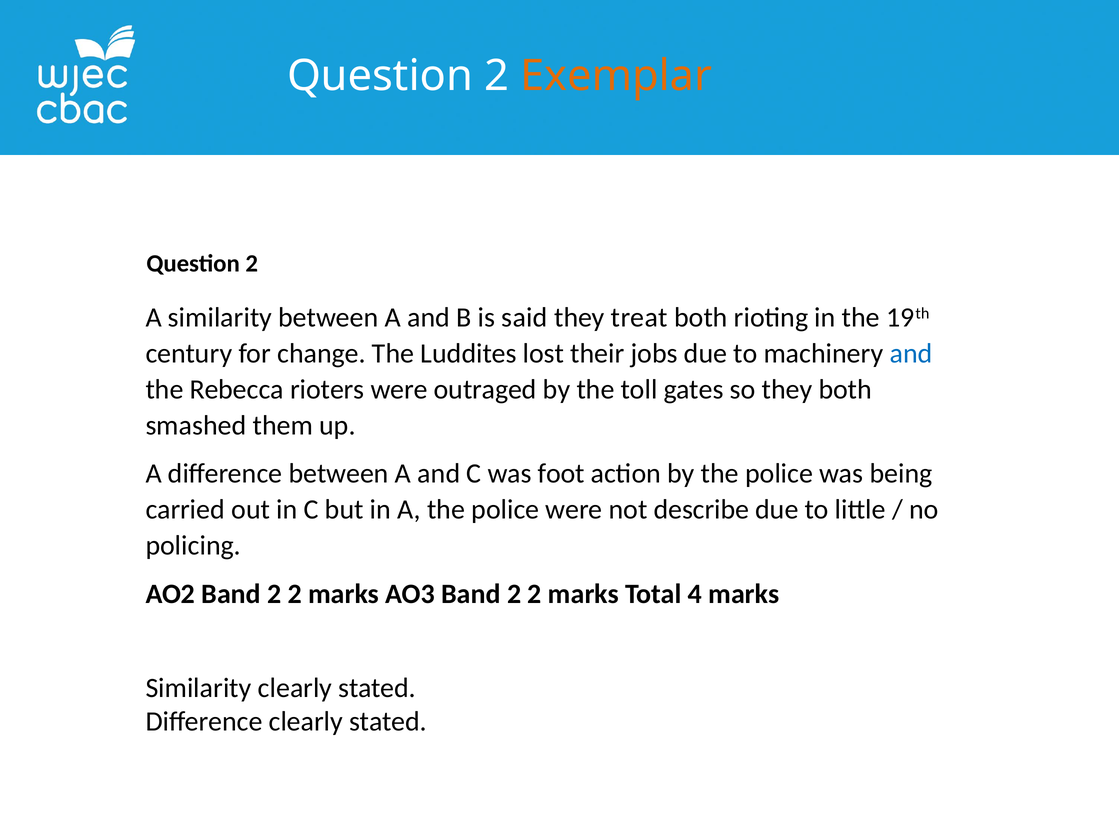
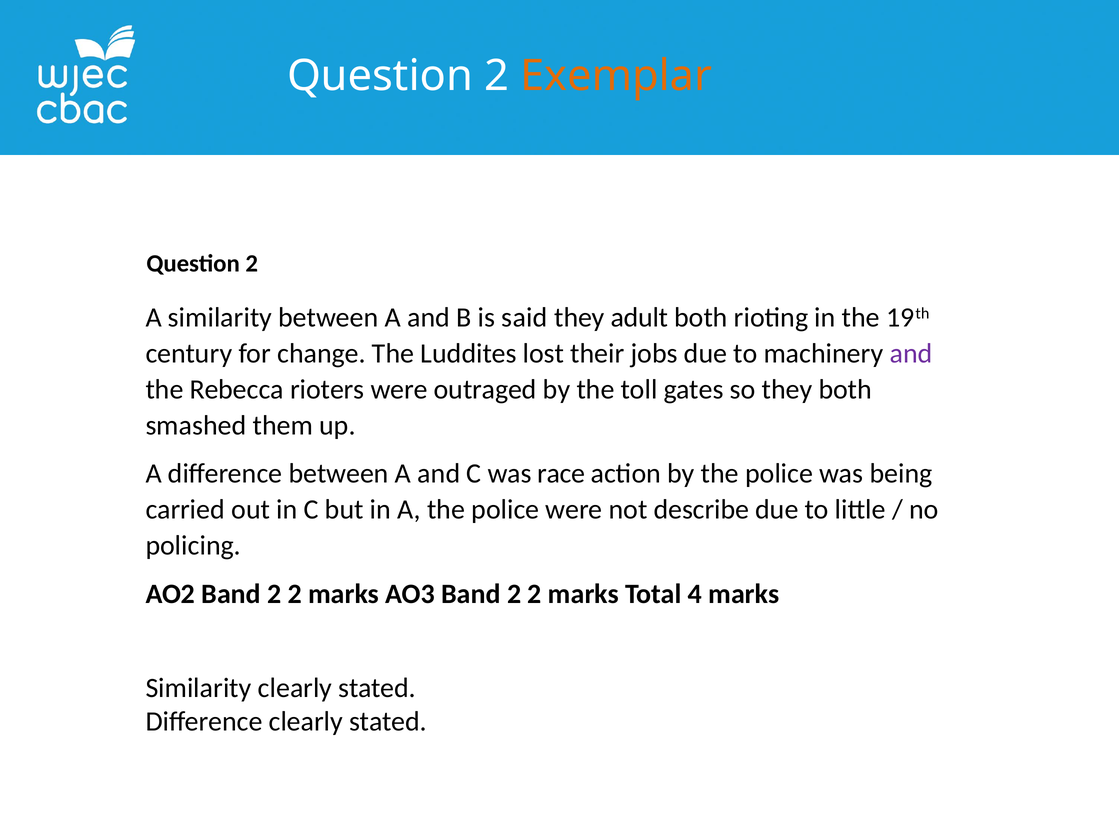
treat: treat -> adult (640, 318)
and colour: blue -> purple (911, 354)
foot: foot -> race (561, 474)
